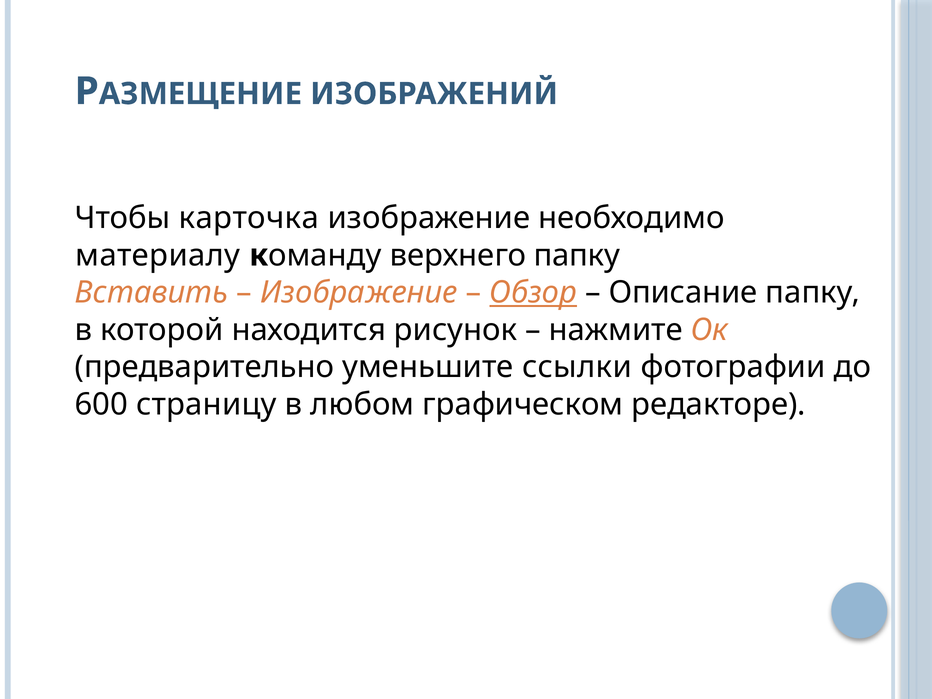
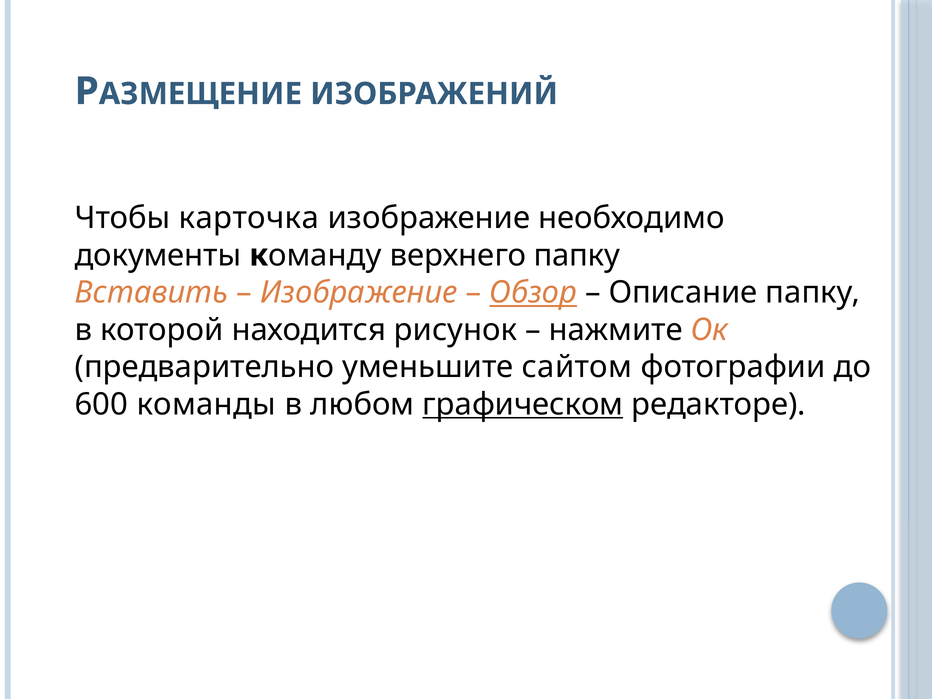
материалу: материалу -> документы (158, 255)
ссылки: ссылки -> сайтом (577, 367)
страницу: страницу -> команды (206, 404)
графическом underline: none -> present (523, 404)
